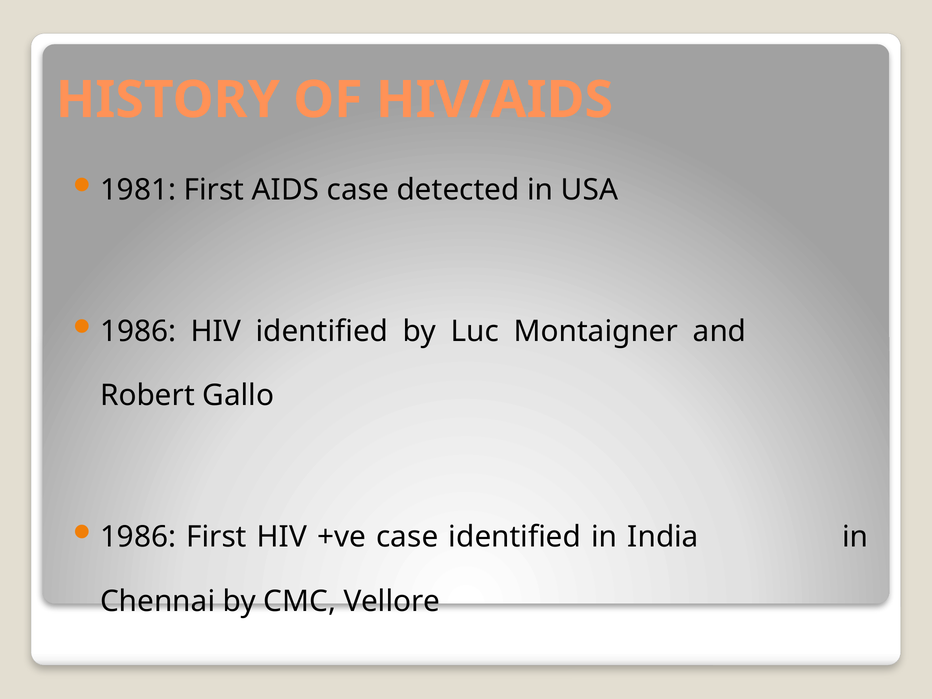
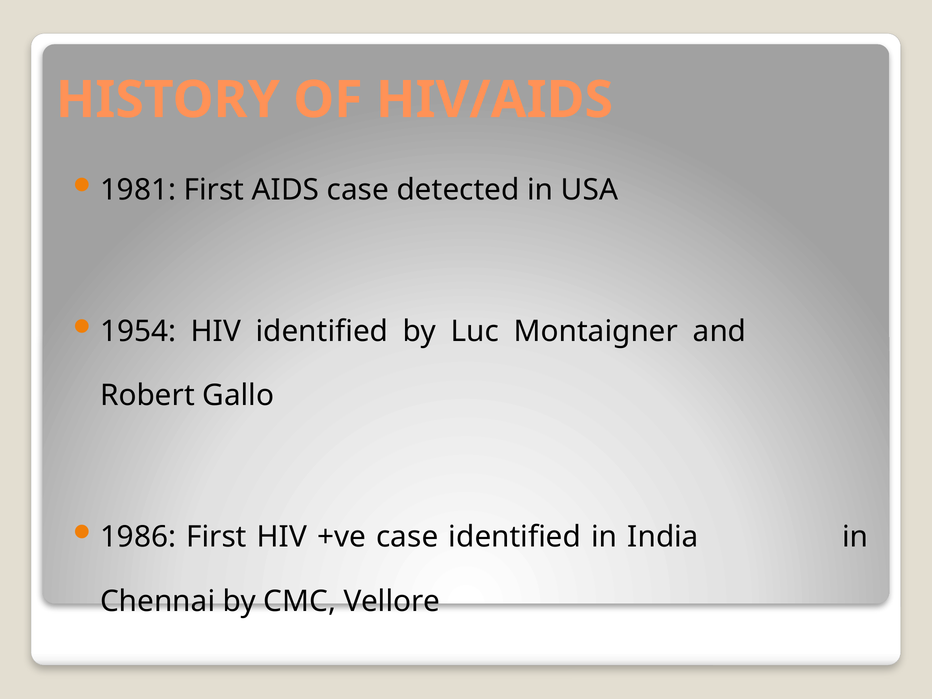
1986: 1986 -> 1954 (138, 331)
